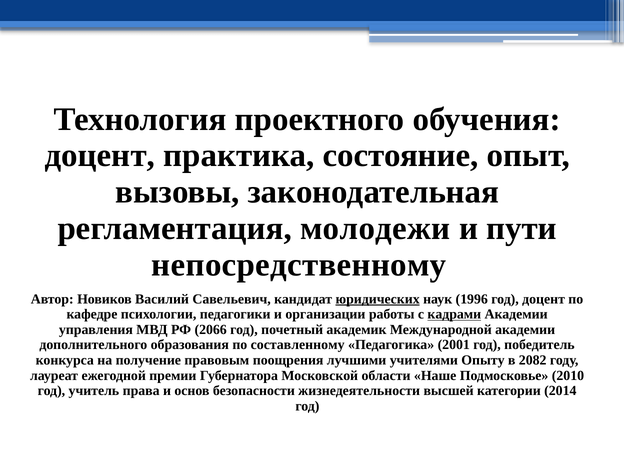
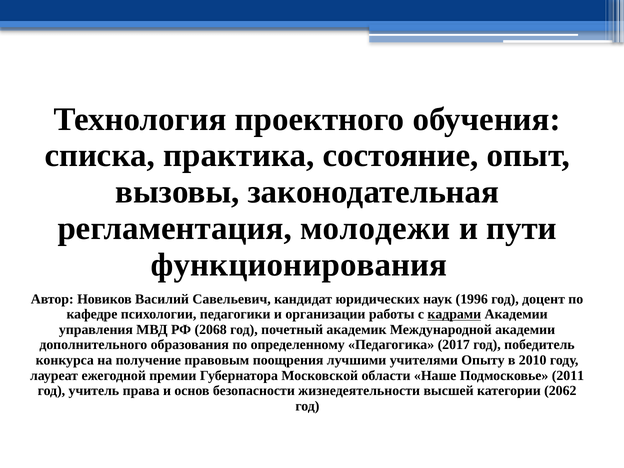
доцент: доцент -> списка (100, 156)
непосредственному: непосредственному -> функционирования (299, 265)
юридических underline: present -> none (378, 299)
2066: 2066 -> 2068 (211, 330)
составленному: составленному -> определенному (298, 345)
2001: 2001 -> 2017 (454, 345)
2082: 2082 -> 2010 (533, 360)
2010: 2010 -> 2011 (568, 375)
2014: 2014 -> 2062 (560, 391)
